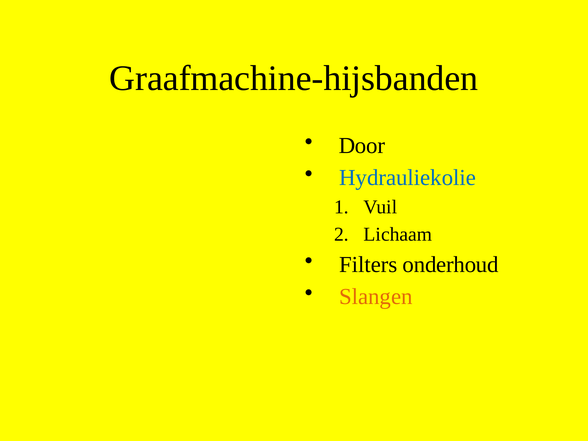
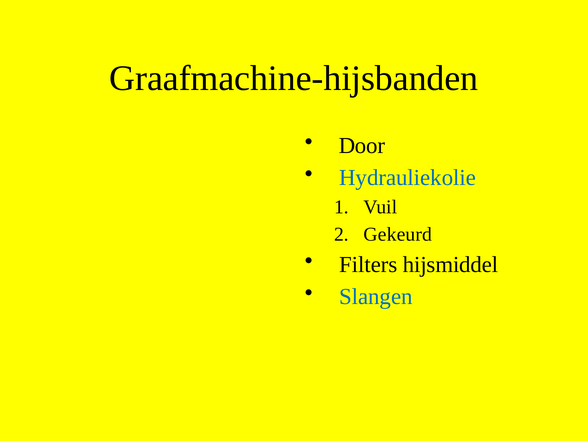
Lichaam: Lichaam -> Gekeurd (398, 234)
onderhoud: onderhoud -> hijsmiddel (451, 265)
Slangen colour: orange -> blue (376, 297)
